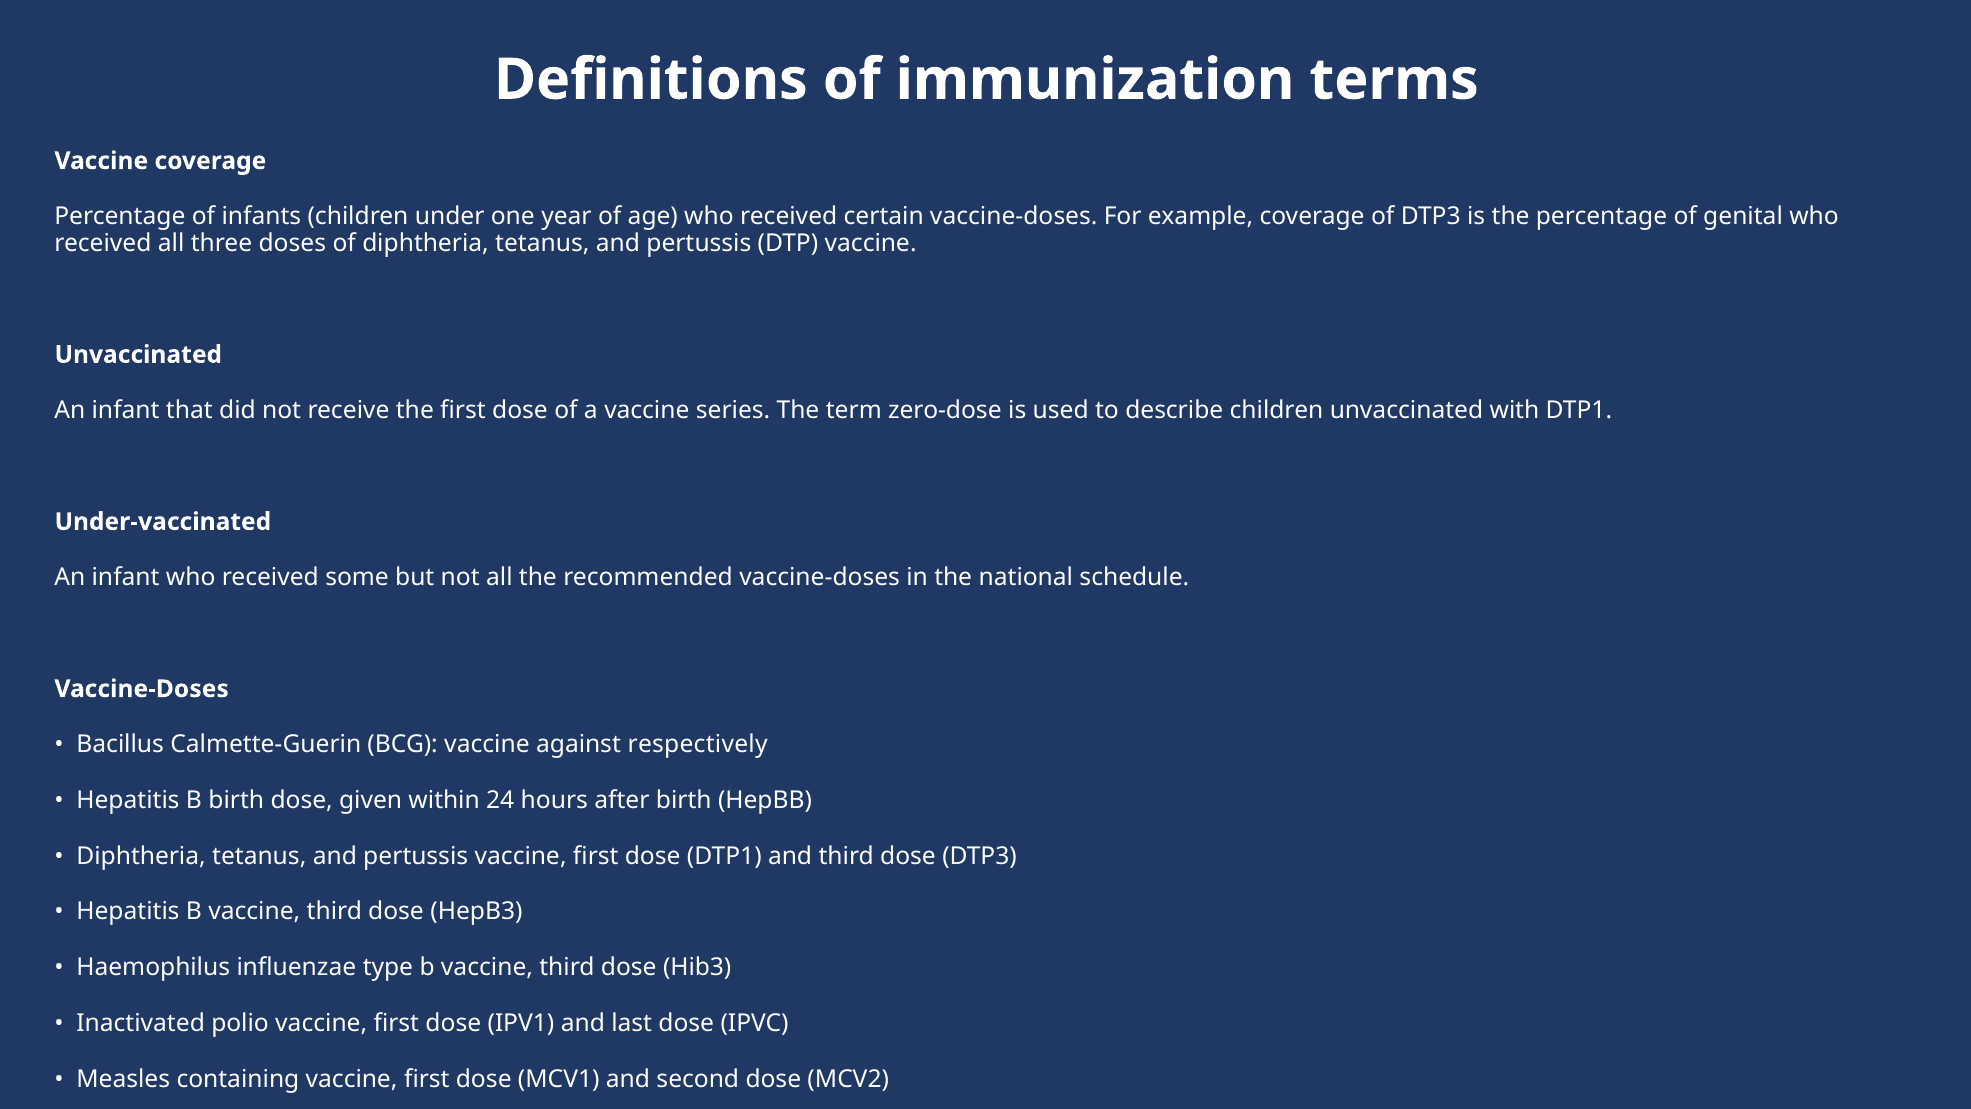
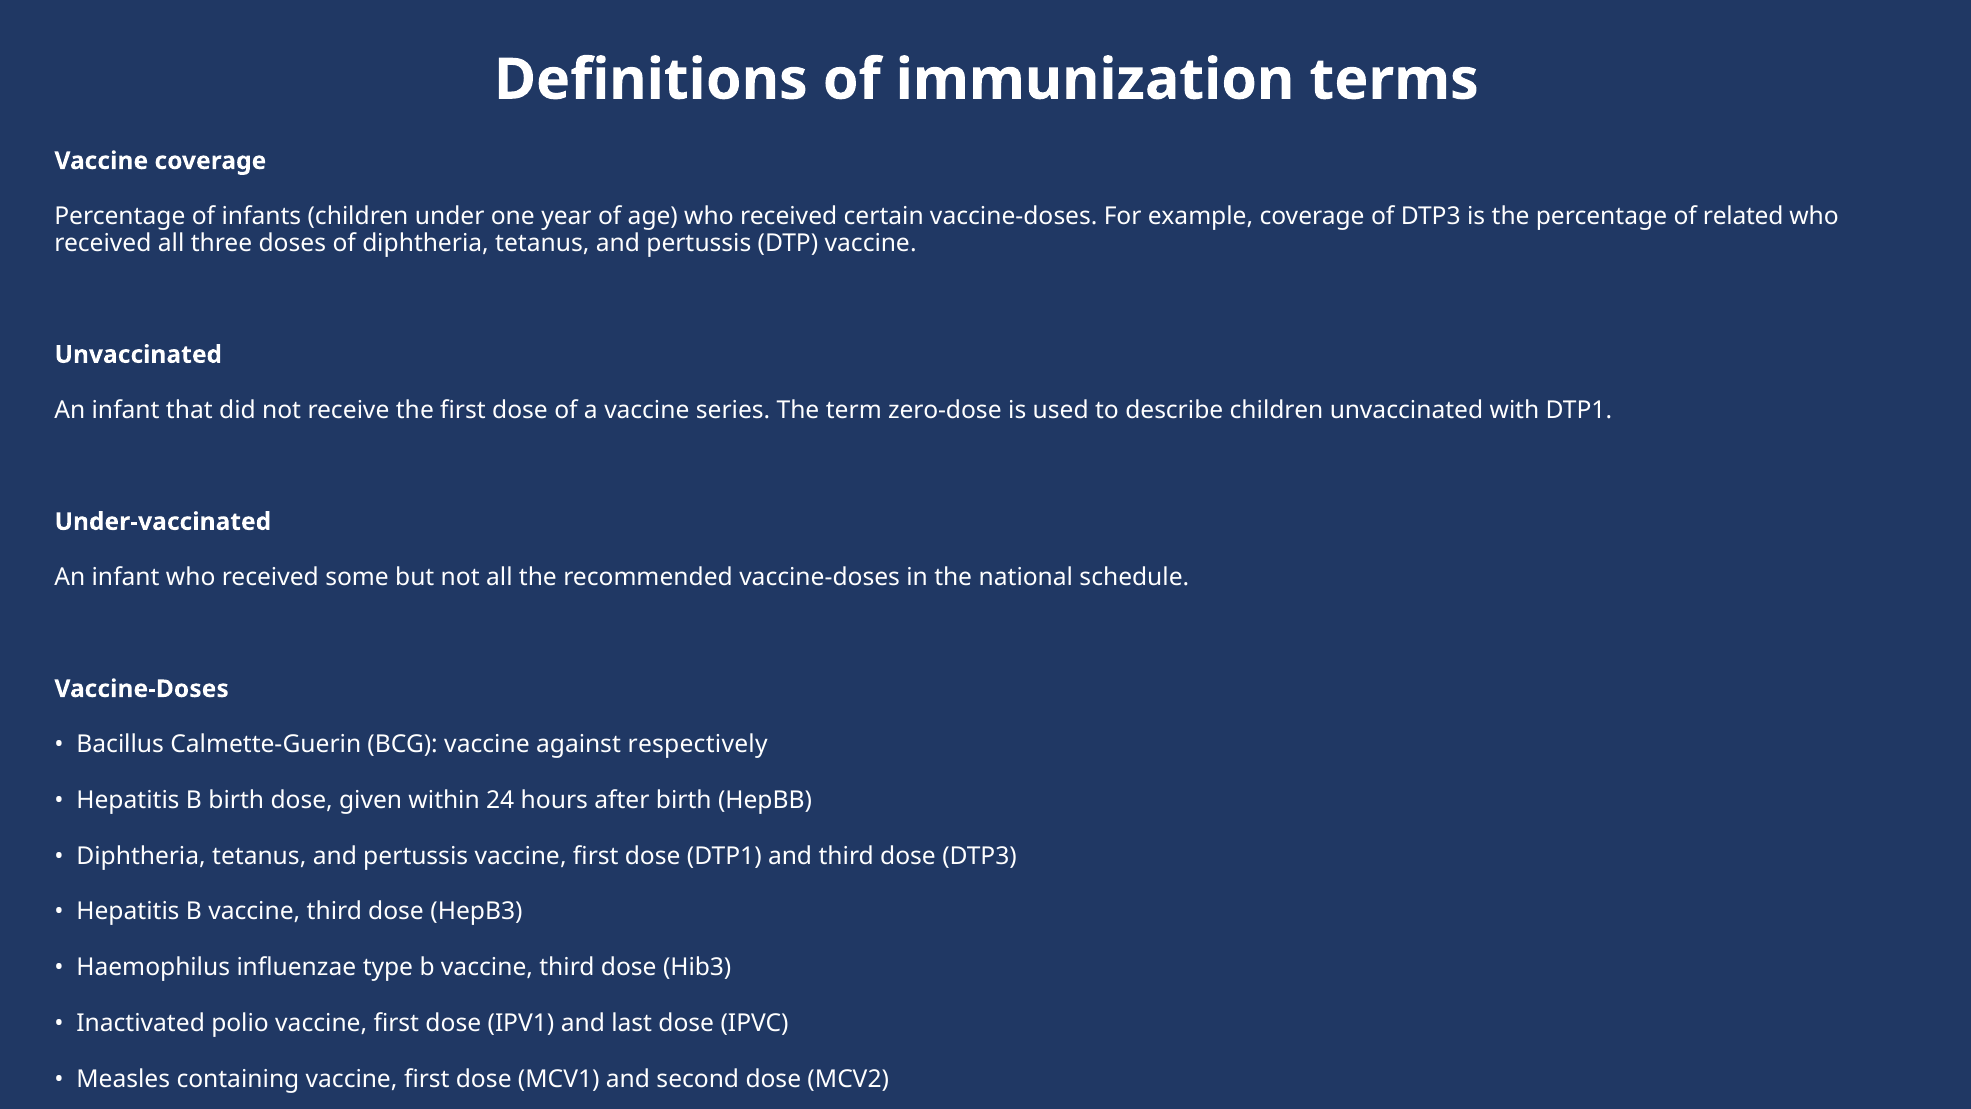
of genital: genital -> related (1743, 217)
